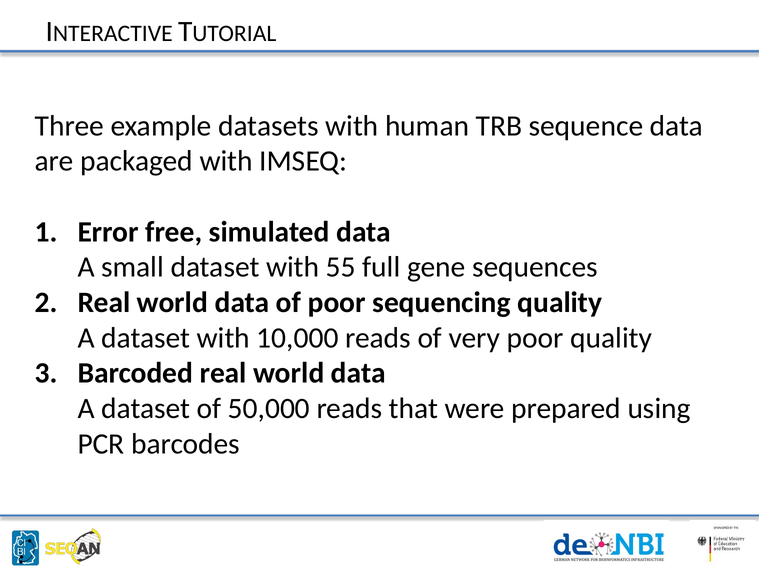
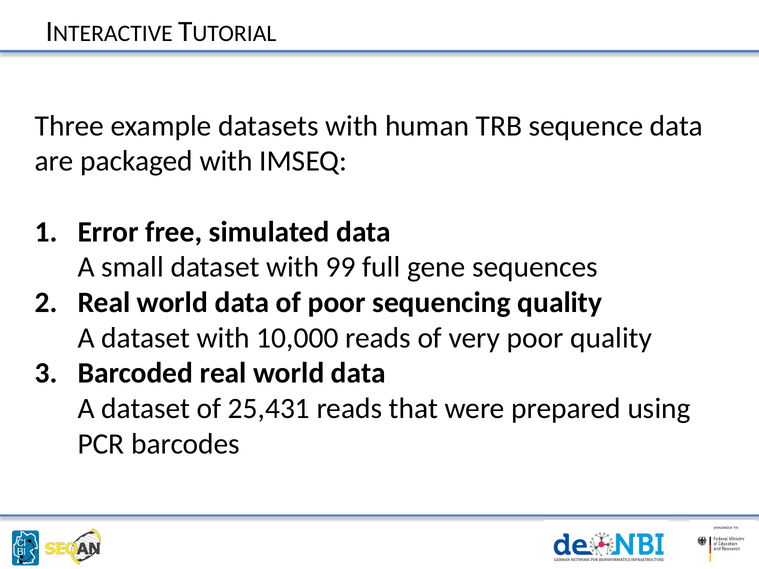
55: 55 -> 99 (341, 267)
50,000: 50,000 -> 25,431 (269, 409)
